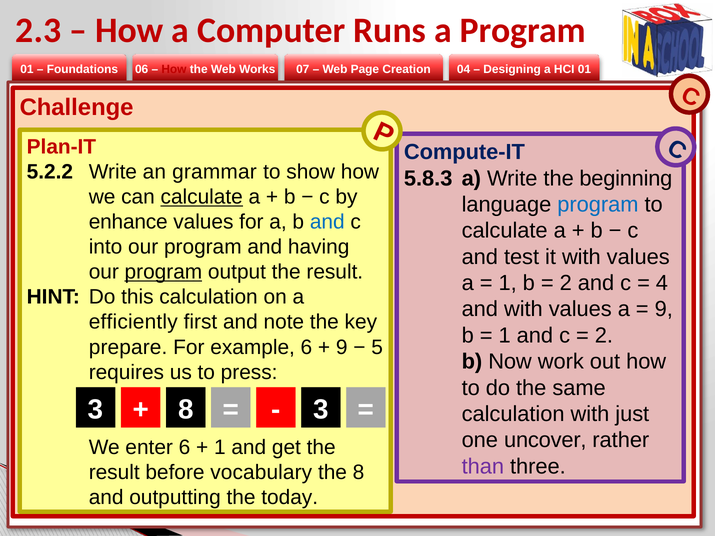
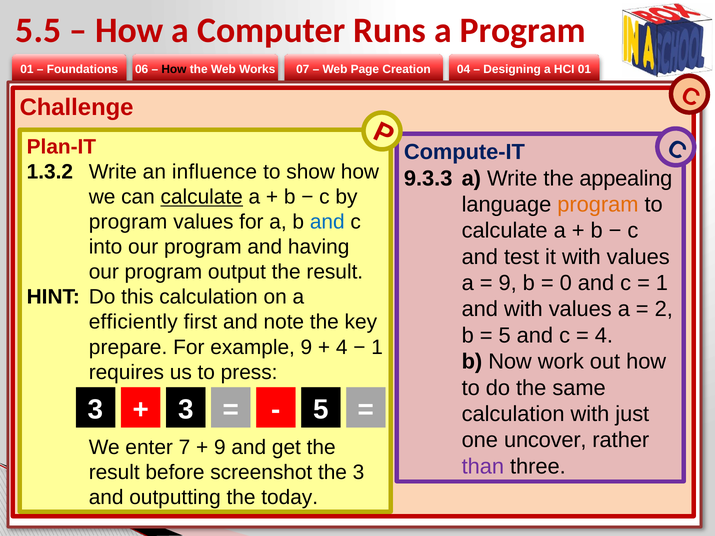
2.3: 2.3 -> 5.5 (38, 30)
How colour: red -> black (174, 70)
5.2.2: 5.2.2 -> 1.3.2 (50, 172)
grammar: grammar -> influence (214, 172)
5.8.3: 5.8.3 -> 9.3.3 (428, 178)
beginning: beginning -> appealing (626, 178)
program colour: blue -> orange (598, 205)
enhance: enhance -> program (128, 222)
program underline: present -> none (163, 272)
1: 1 -> 9 (508, 283)
2: 2 -> 0 (566, 283)
4: 4 -> 1 (662, 283)
9: 9 -> 2 (664, 309)
1: 1 -> 5 (505, 336)
2: 2 -> 4 (604, 336)
example 6: 6 -> 9 (306, 347)
9: 9 -> 4 (342, 347)
5: 5 -> 1 (377, 347)
8: 8 -> 3 (186, 410)
3: 3 -> 5 (321, 410)
enter 6: 6 -> 7 (184, 447)
1: 1 -> 9 (220, 447)
vocabulary: vocabulary -> screenshot (261, 472)
the 8: 8 -> 3 (358, 472)
